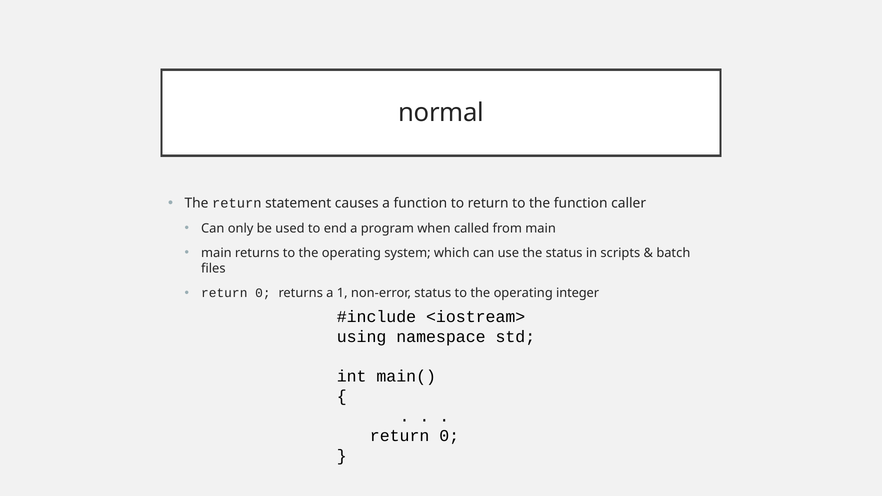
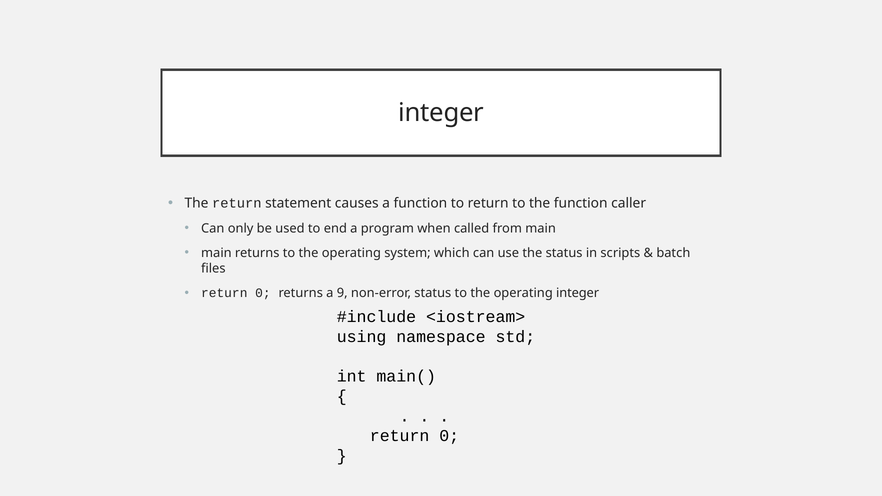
normal: normal -> integer (441, 113)
1: 1 -> 9 (342, 293)
